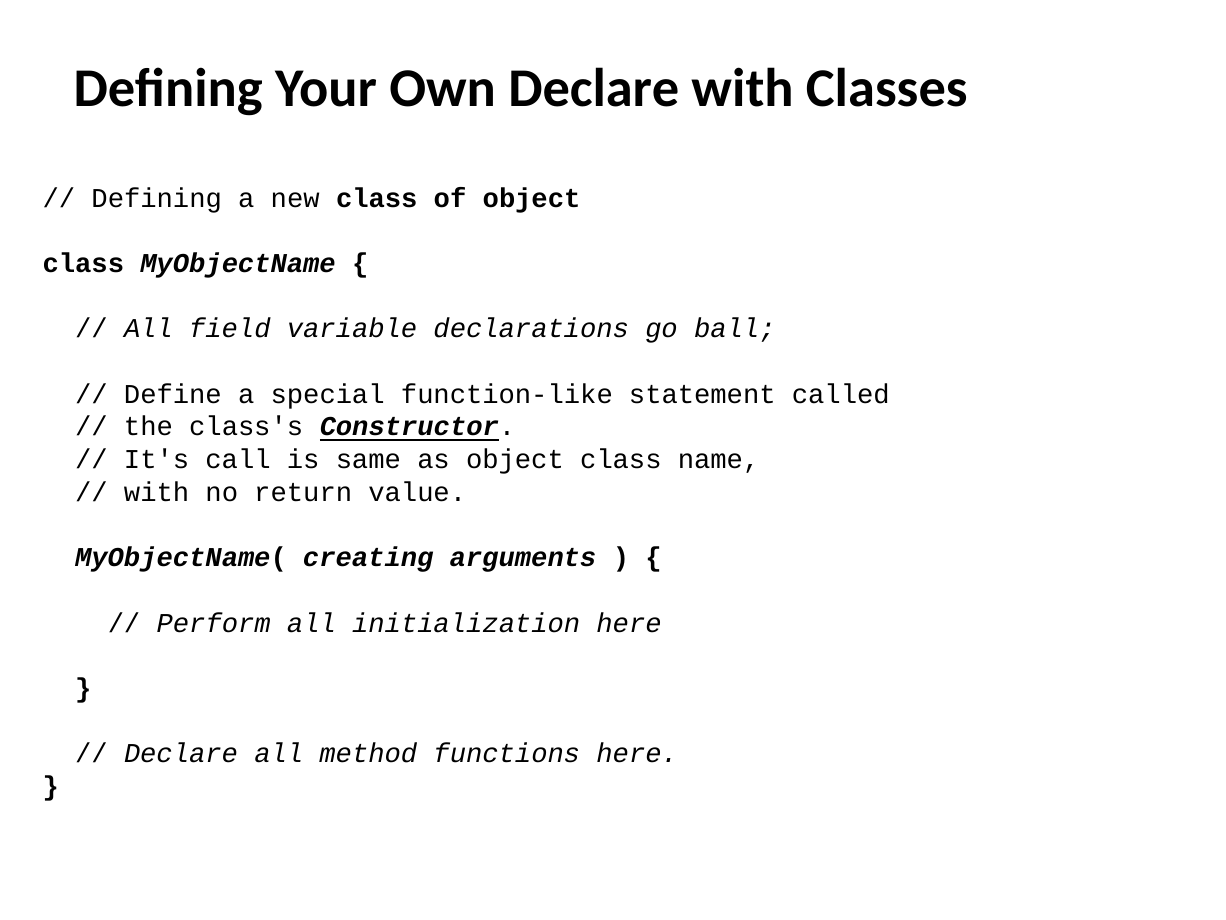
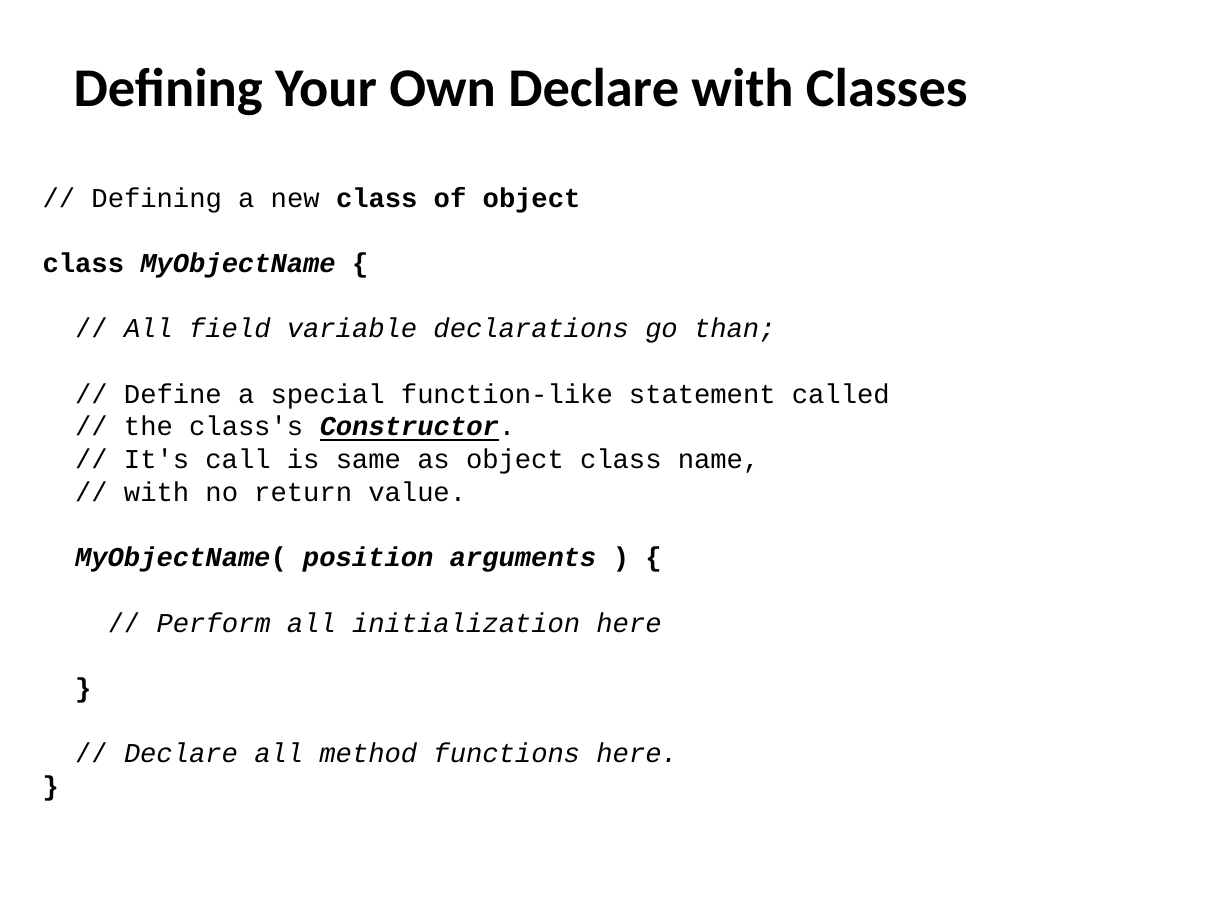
ball: ball -> than (735, 329)
creating: creating -> position (368, 557)
